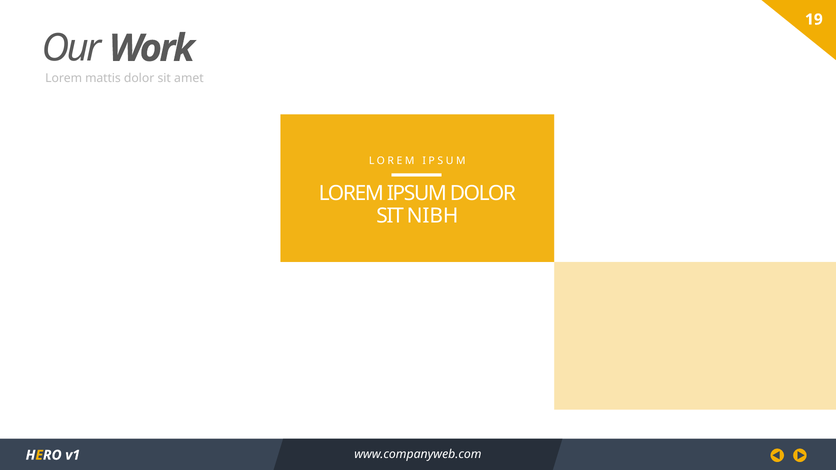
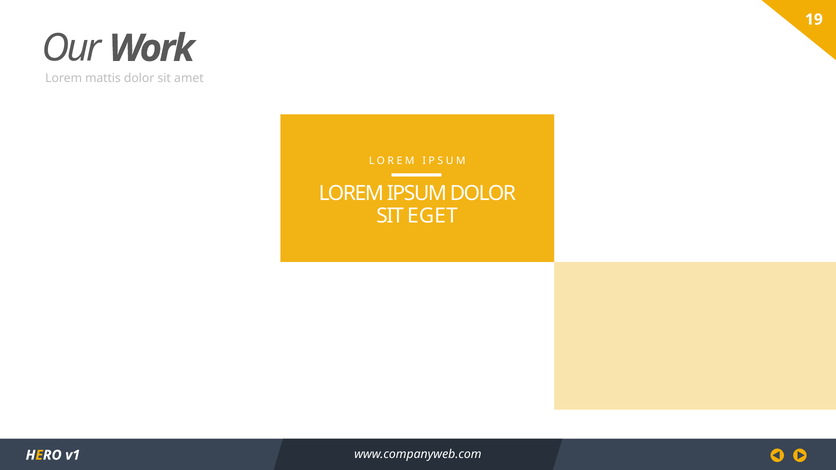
NIBH: NIBH -> EGET (432, 216)
